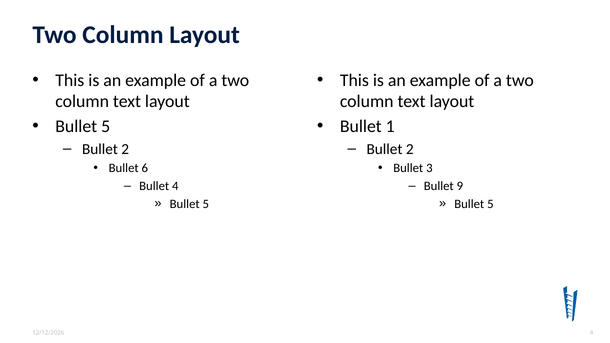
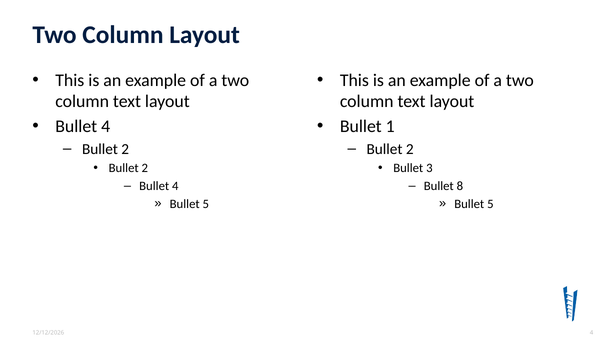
5: 5 -> 4 (106, 126)
6: 6 -> 2 (145, 168)
9: 9 -> 8 (460, 186)
